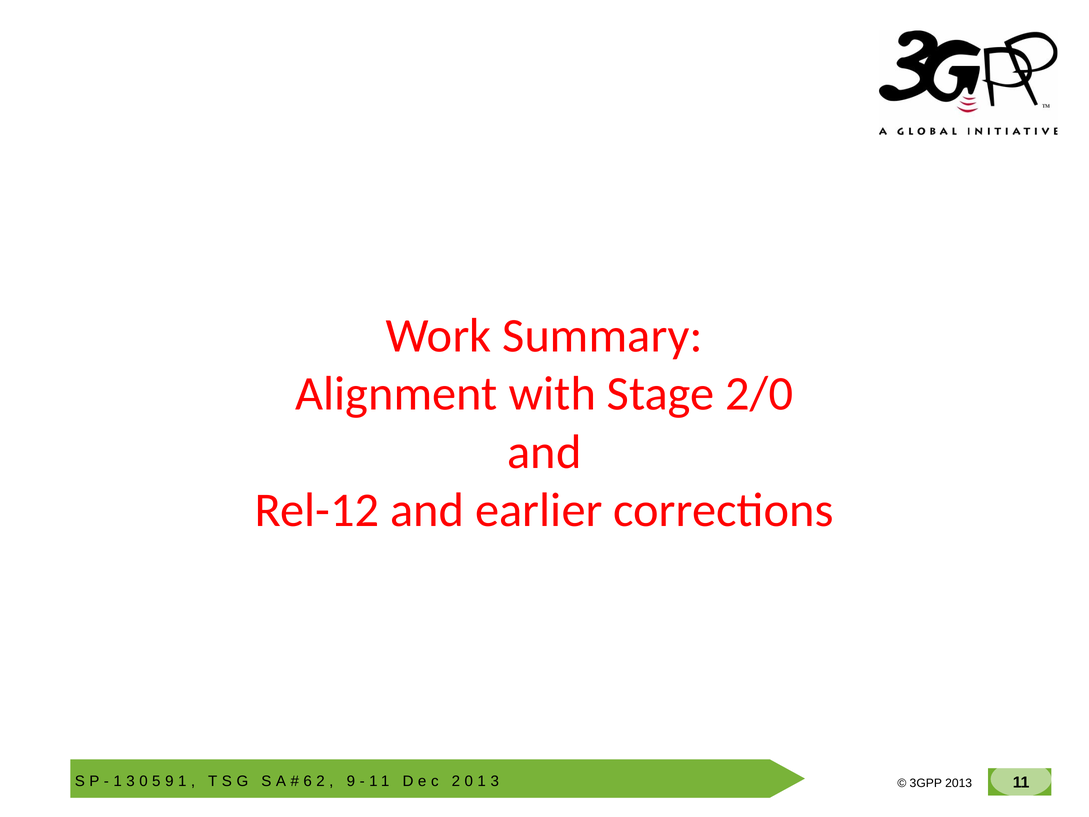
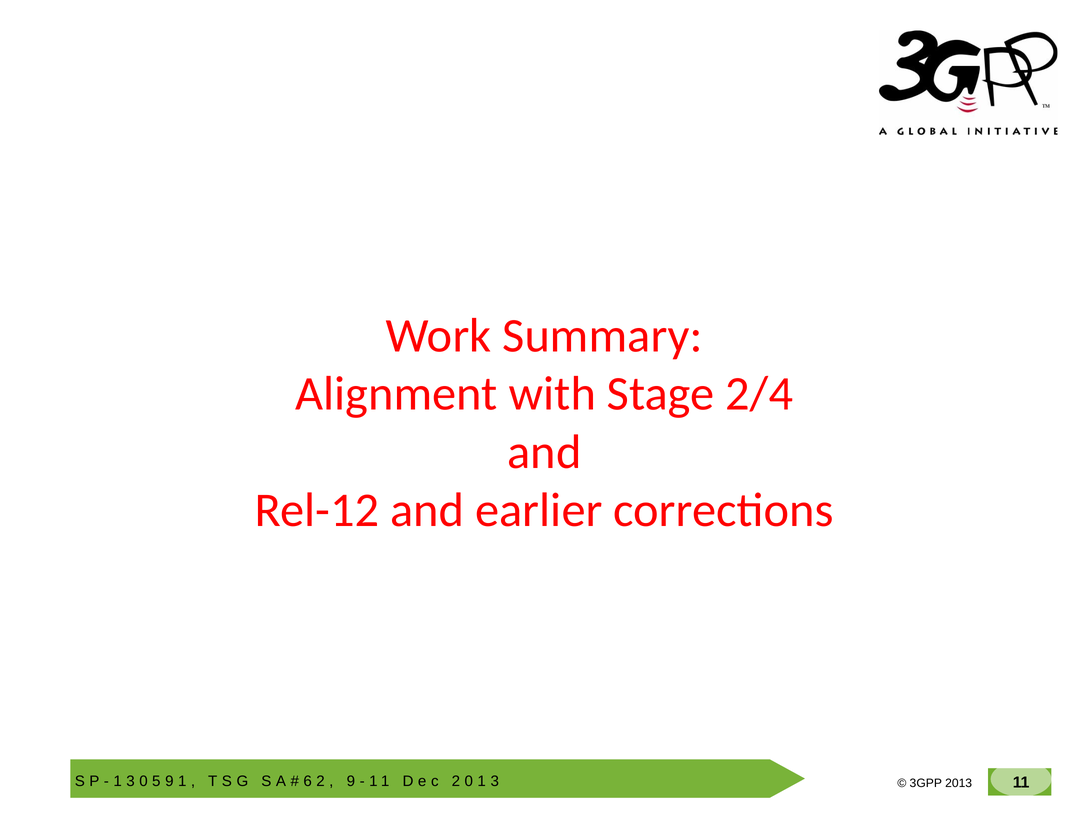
2/0: 2/0 -> 2/4 (759, 394)
